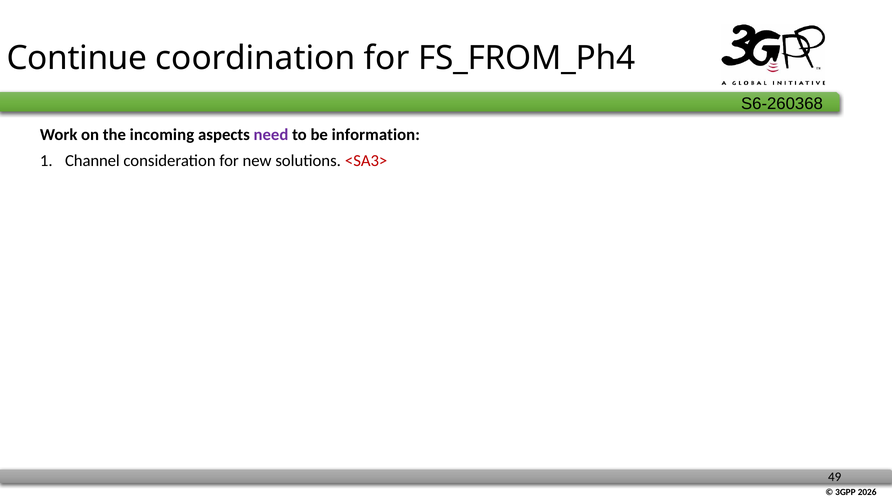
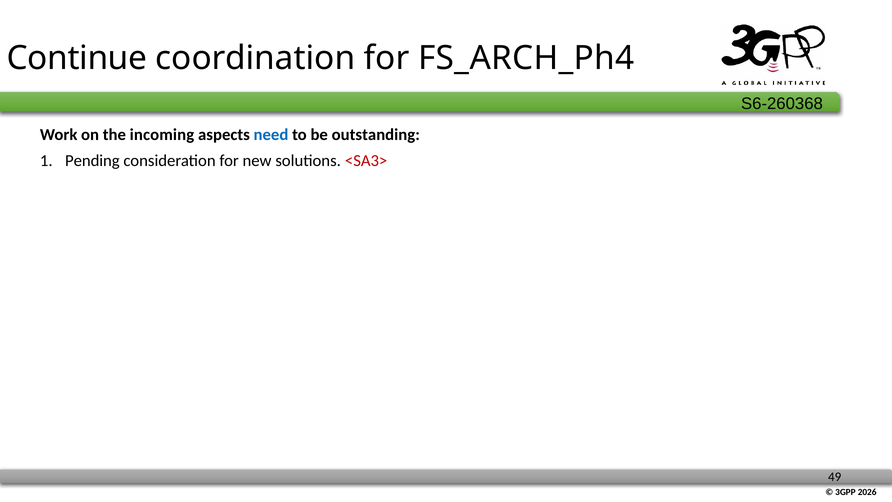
FS_FROM_Ph4: FS_FROM_Ph4 -> FS_ARCH_Ph4 (526, 58)
need colour: purple -> blue (271, 135)
information: information -> outstanding (376, 135)
Channel: Channel -> Pending (92, 161)
